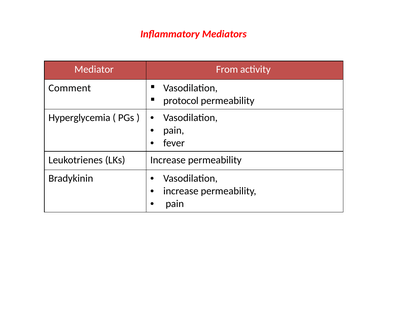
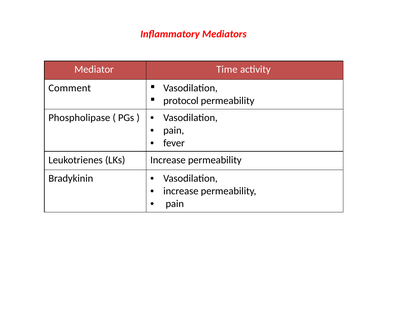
From: From -> Time (227, 70)
Hyperglycemia: Hyperglycemia -> Phospholipase (79, 118)
